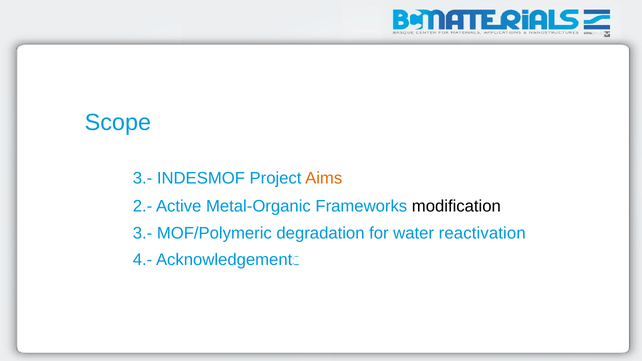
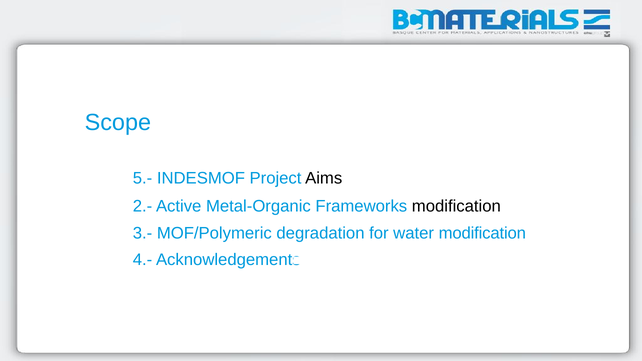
3.-: 3.- -> 5.- (143, 178)
Aims colour: orange -> black (324, 178)
water reactivation: reactivation -> modification (482, 233)
